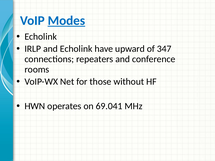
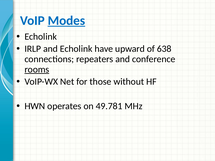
347: 347 -> 638 (164, 49)
rooms underline: none -> present (37, 70)
69.041: 69.041 -> 49.781 (109, 106)
